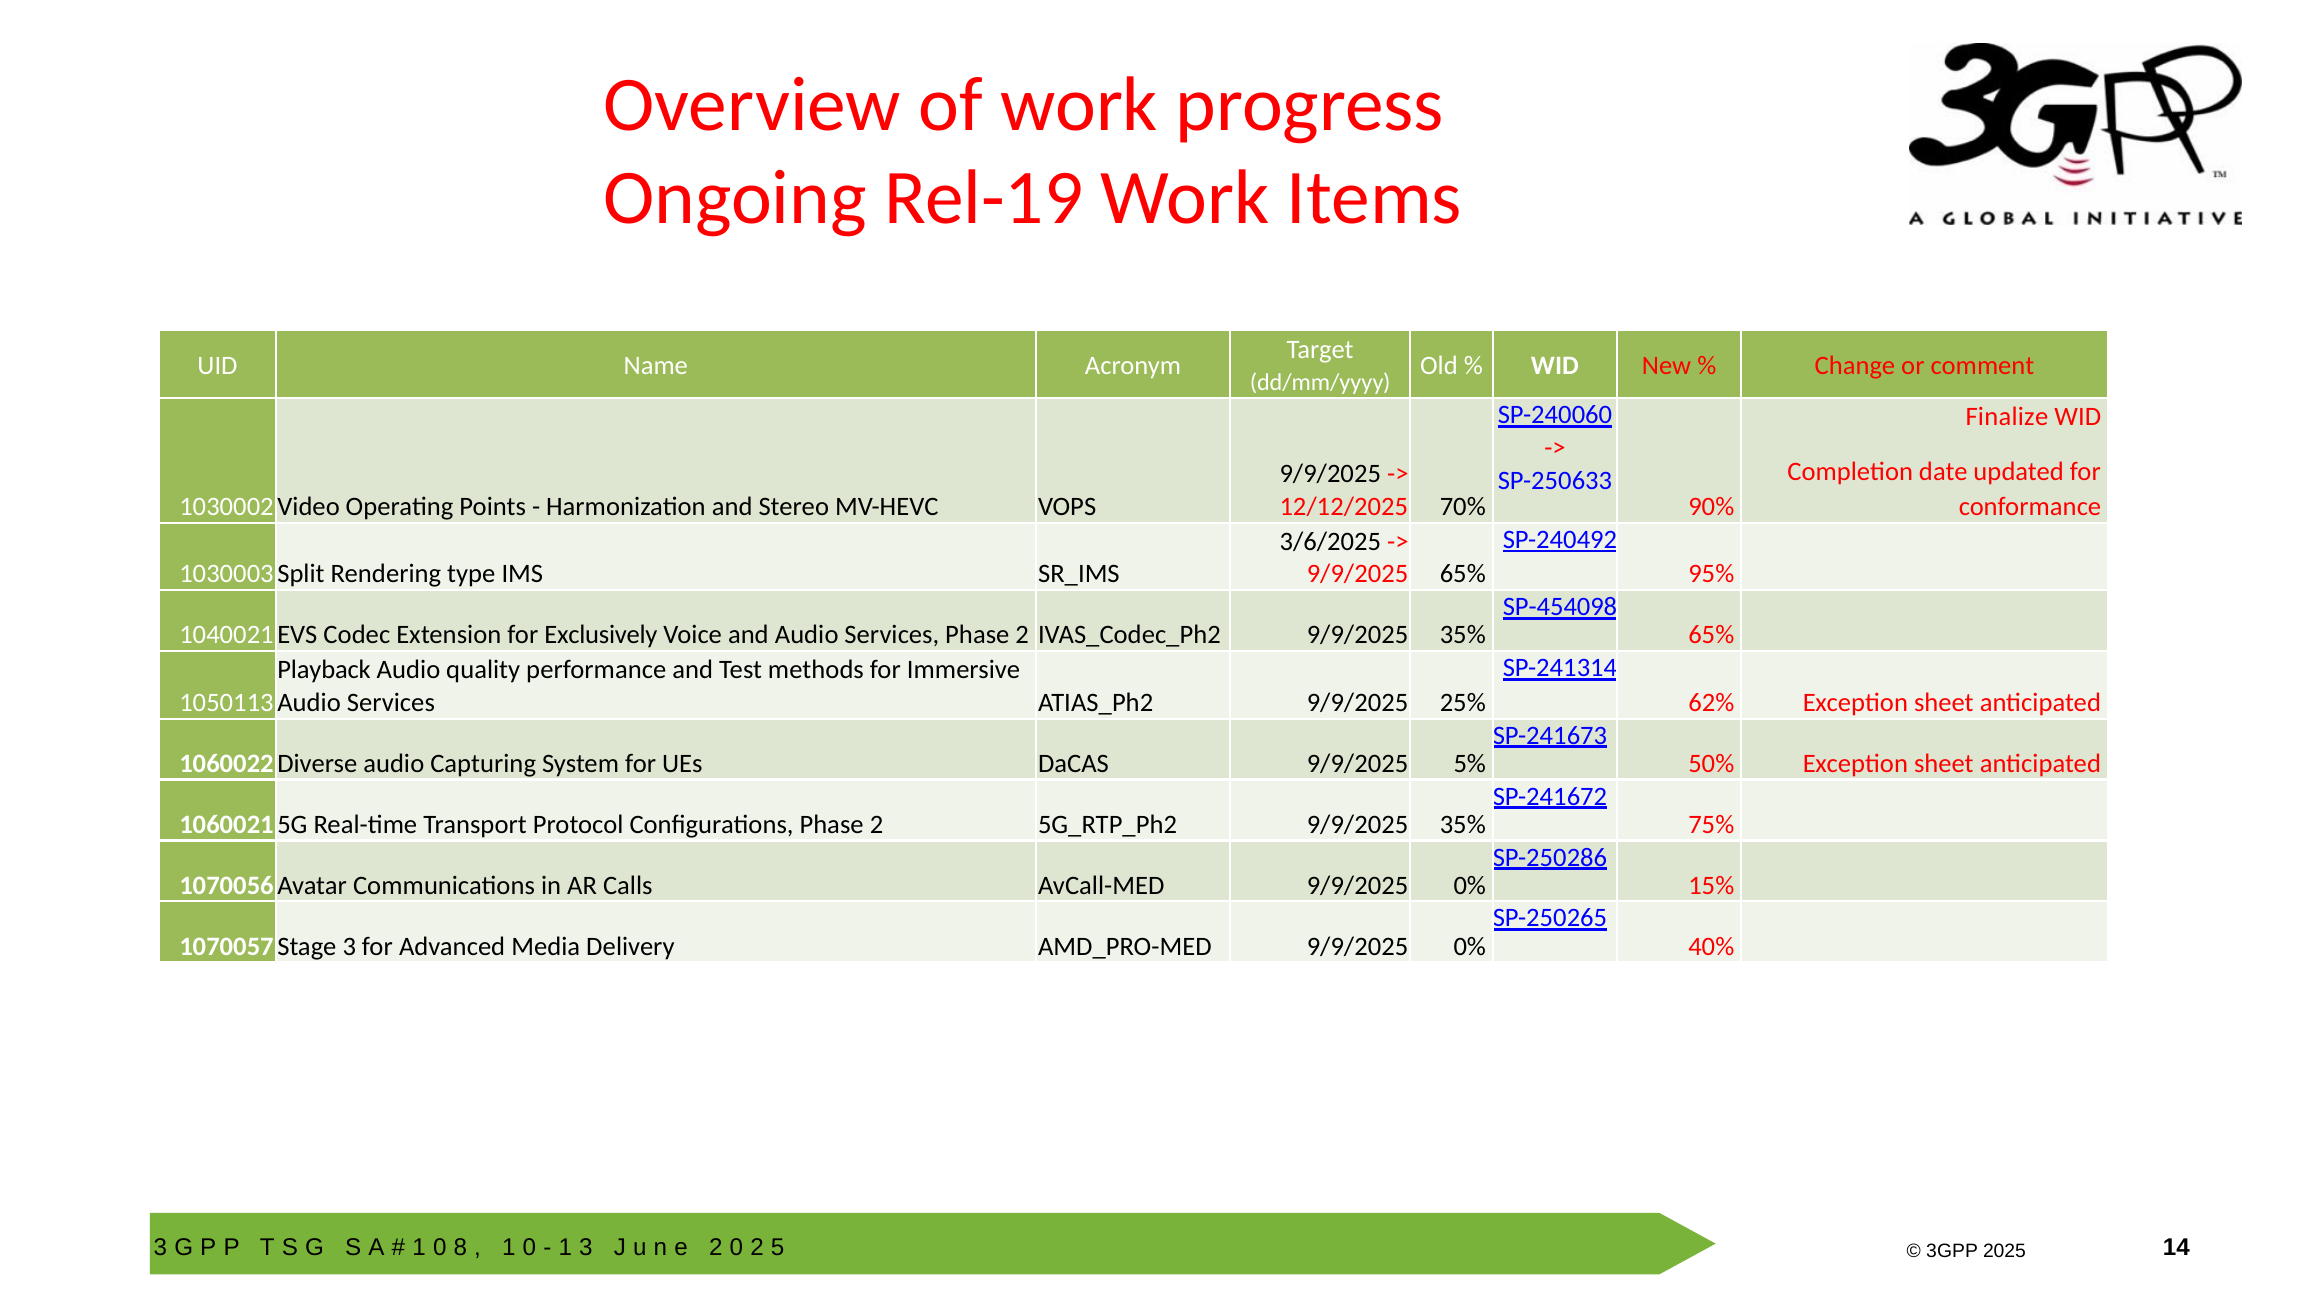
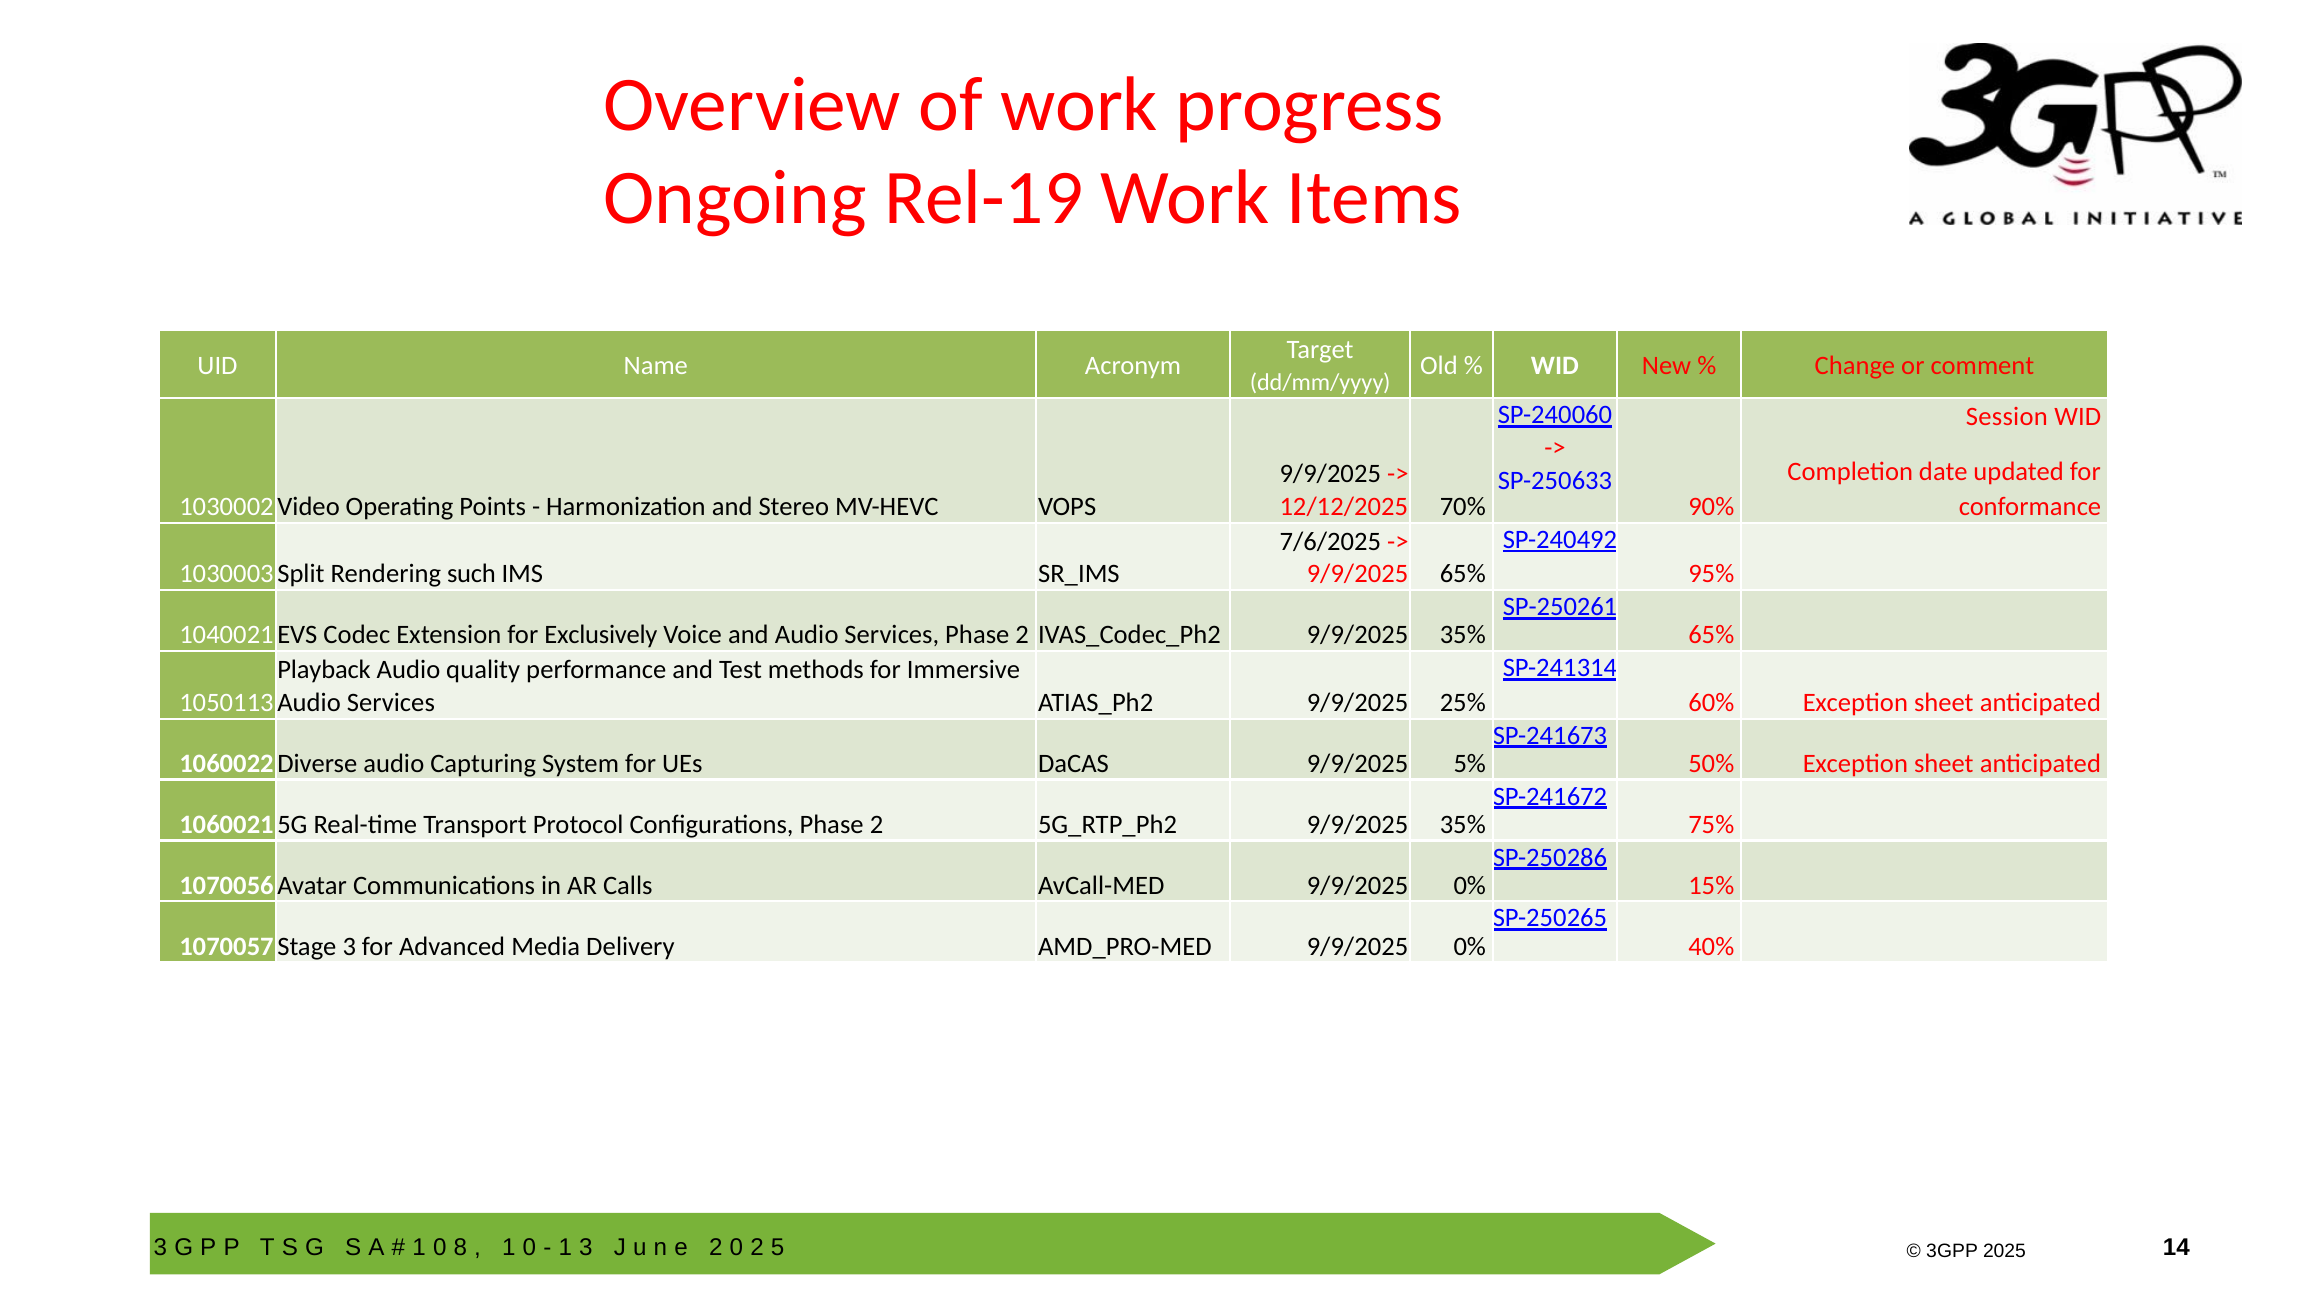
Finalize: Finalize -> Session (2007, 417)
3/6/2025: 3/6/2025 -> 7/6/2025 (1330, 541)
type: type -> such (471, 574)
SP-454098: SP-454098 -> SP-250261 (1560, 607)
62%: 62% -> 60% (1711, 703)
